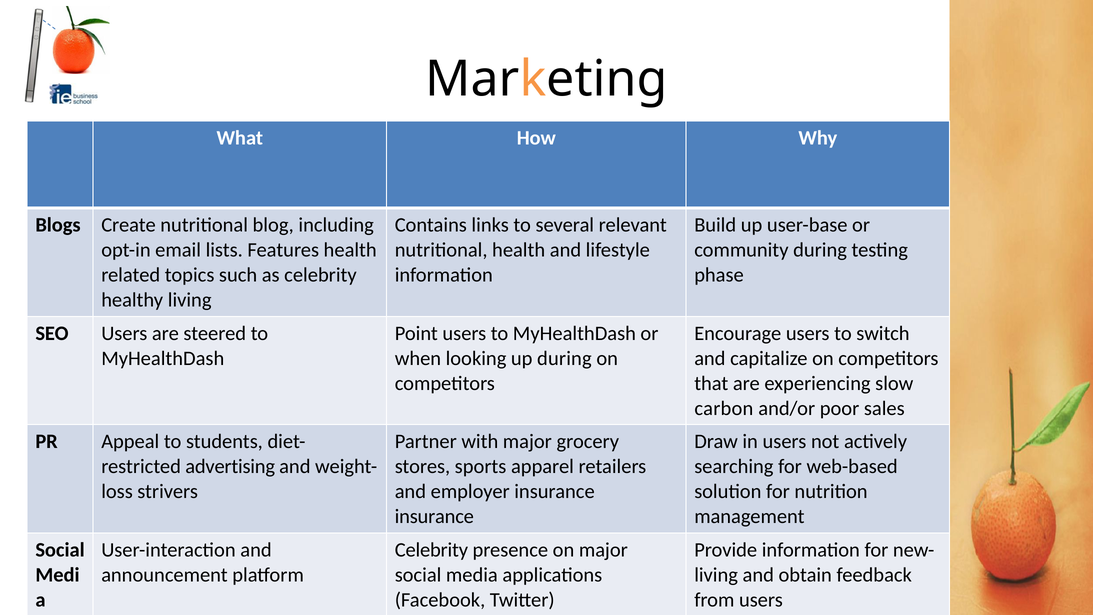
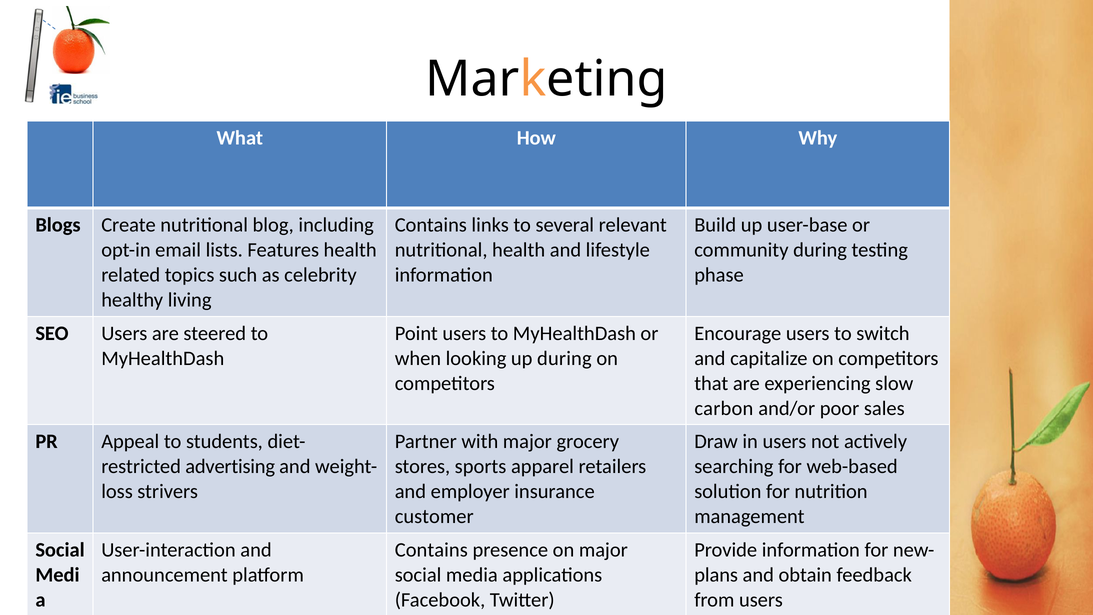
insurance: insurance -> customer (434, 517)
Celebrity: Celebrity -> Contains (431, 550)
living: living -> plans (716, 575)
